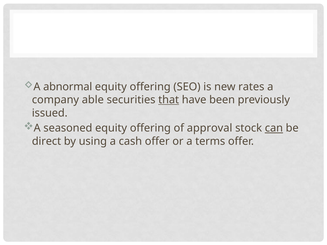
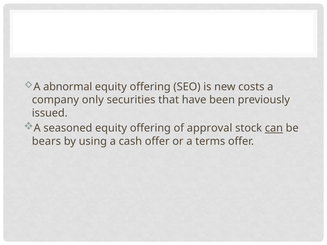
rates: rates -> costs (251, 87)
able: able -> only (93, 100)
that underline: present -> none (169, 100)
direct: direct -> bears (46, 141)
